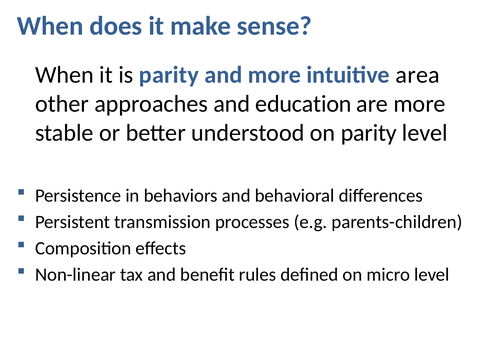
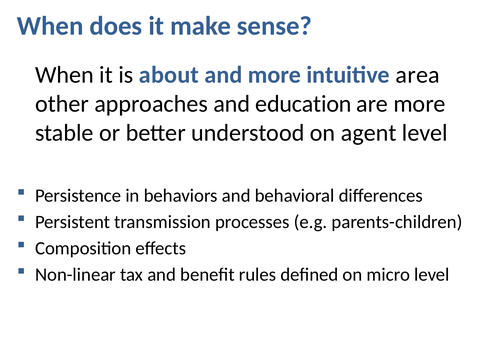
is parity: parity -> about (169, 75)
on parity: parity -> agent (369, 133)
